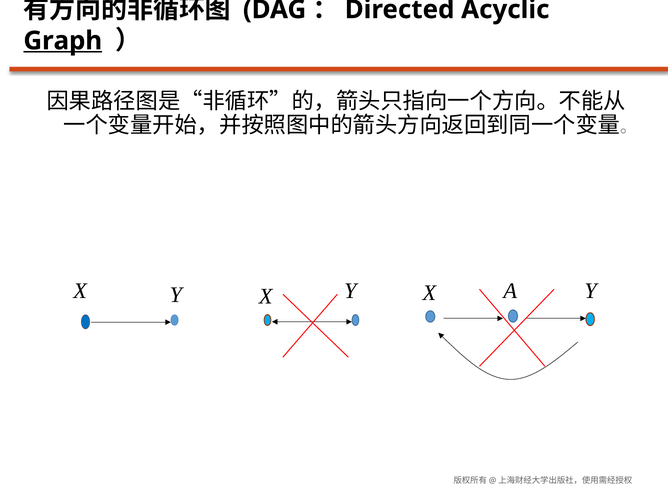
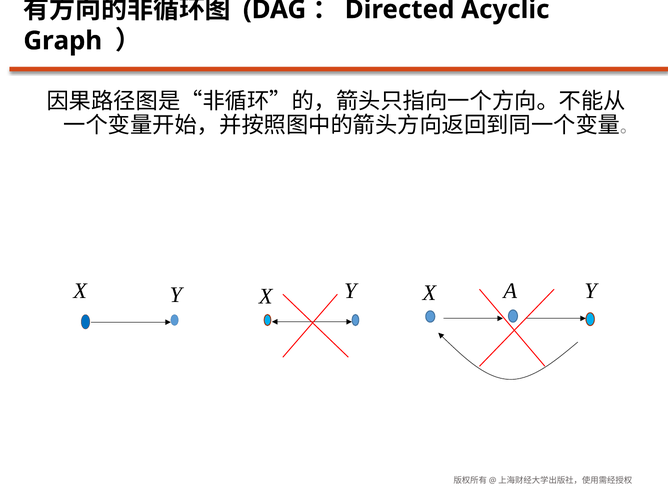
Graph underline: present -> none (63, 41)
